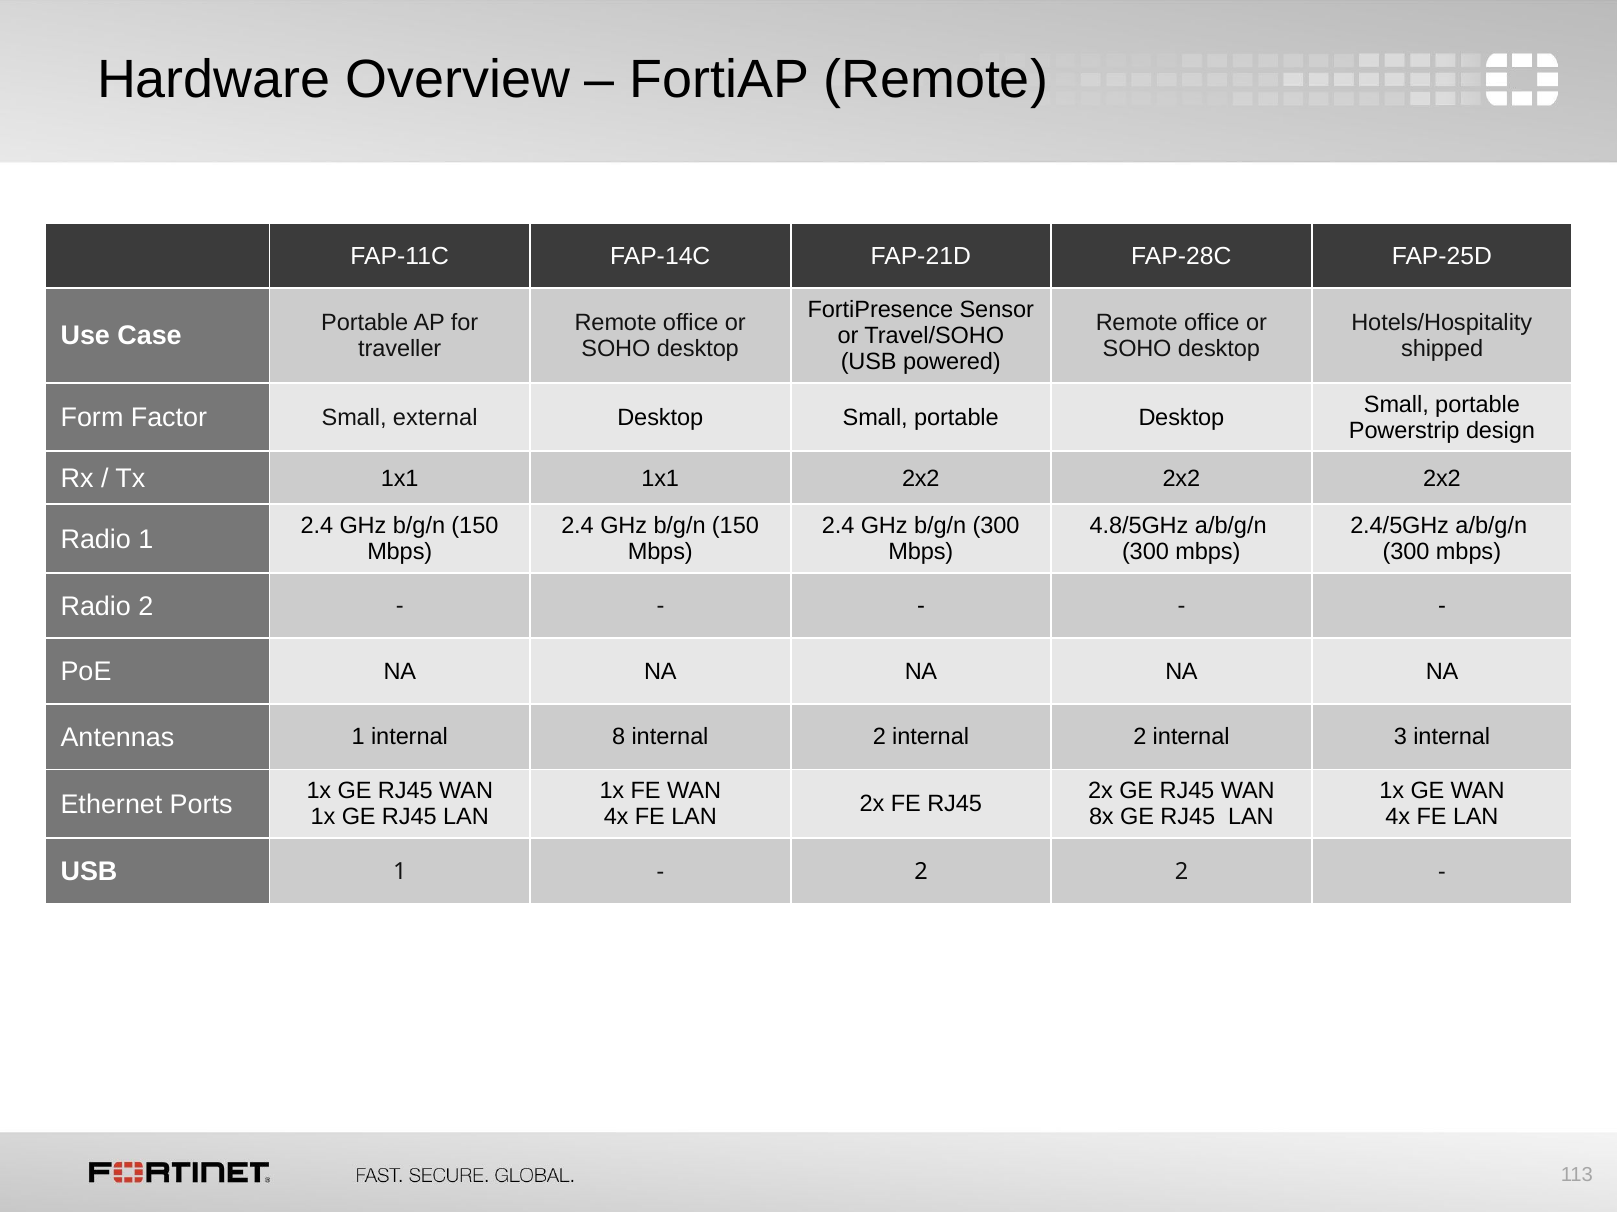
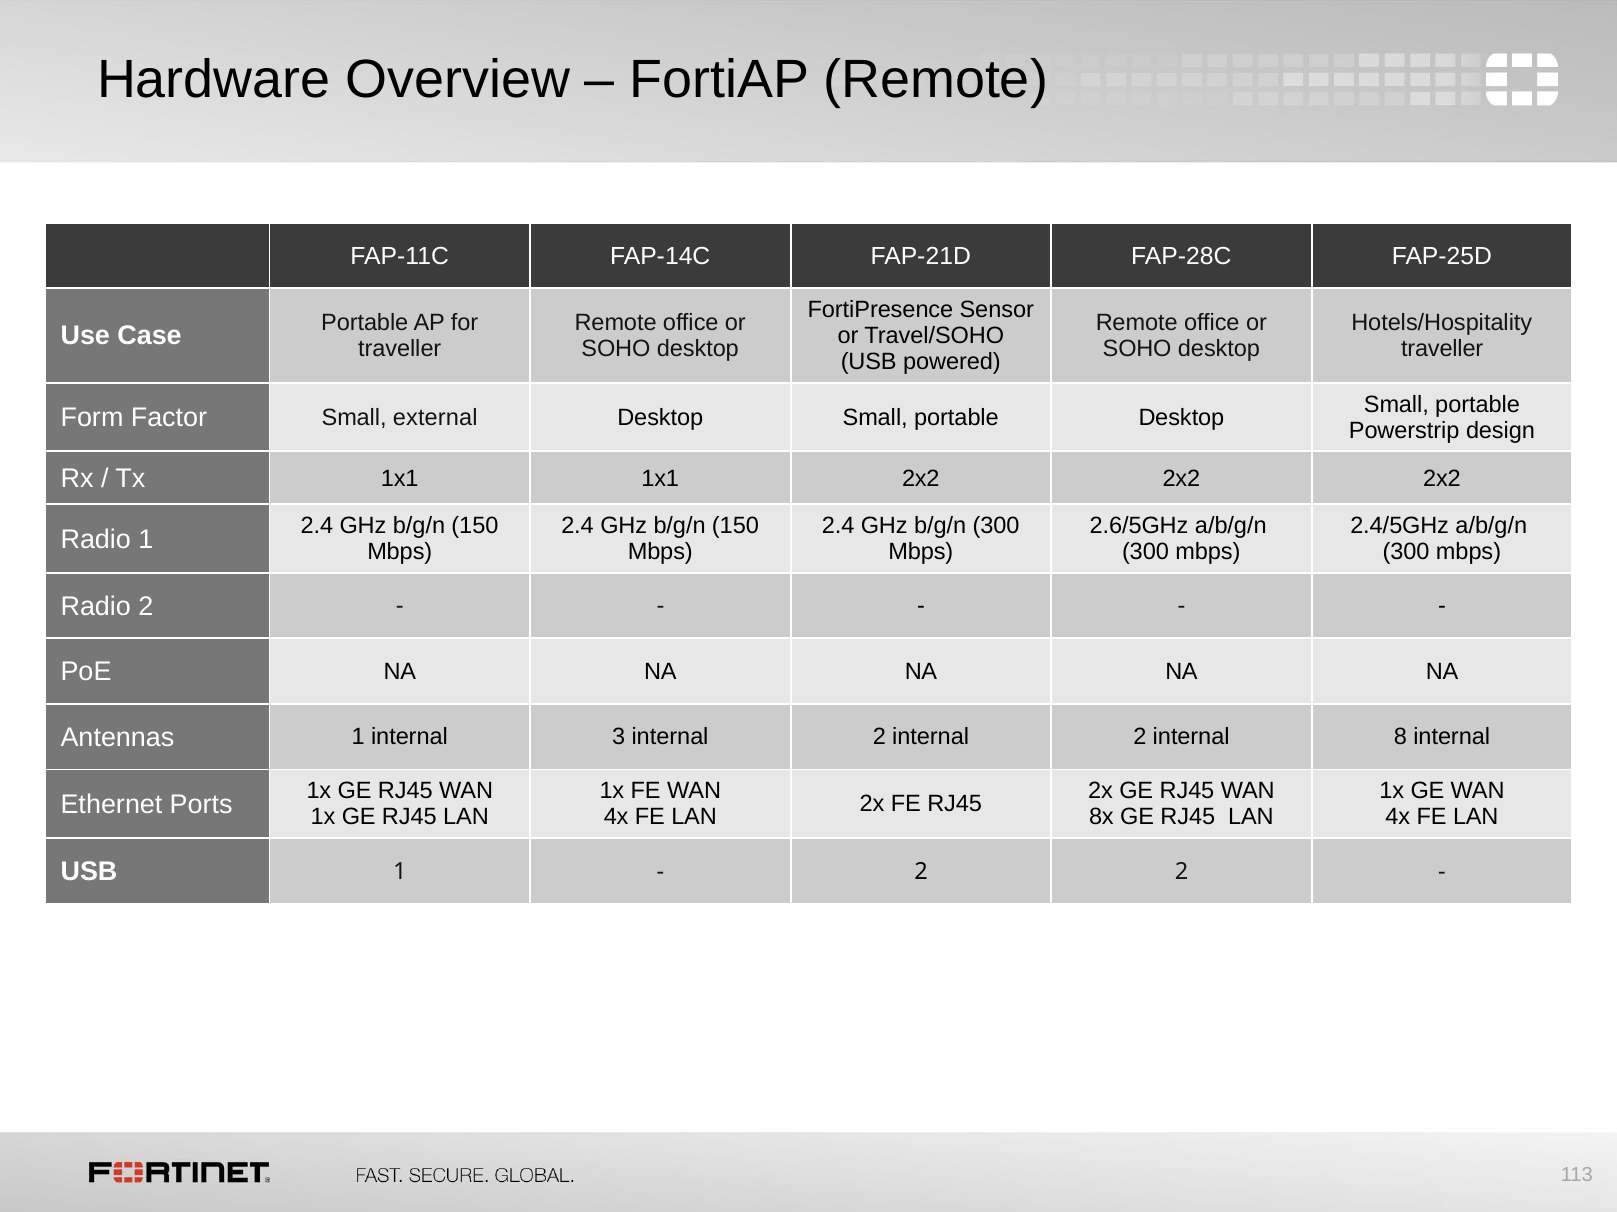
shipped: shipped -> traveller (1442, 349)
4.8/5GHz: 4.8/5GHz -> 2.6/5GHz (1139, 526)
8: 8 -> 3 (619, 738)
3: 3 -> 8 (1400, 738)
